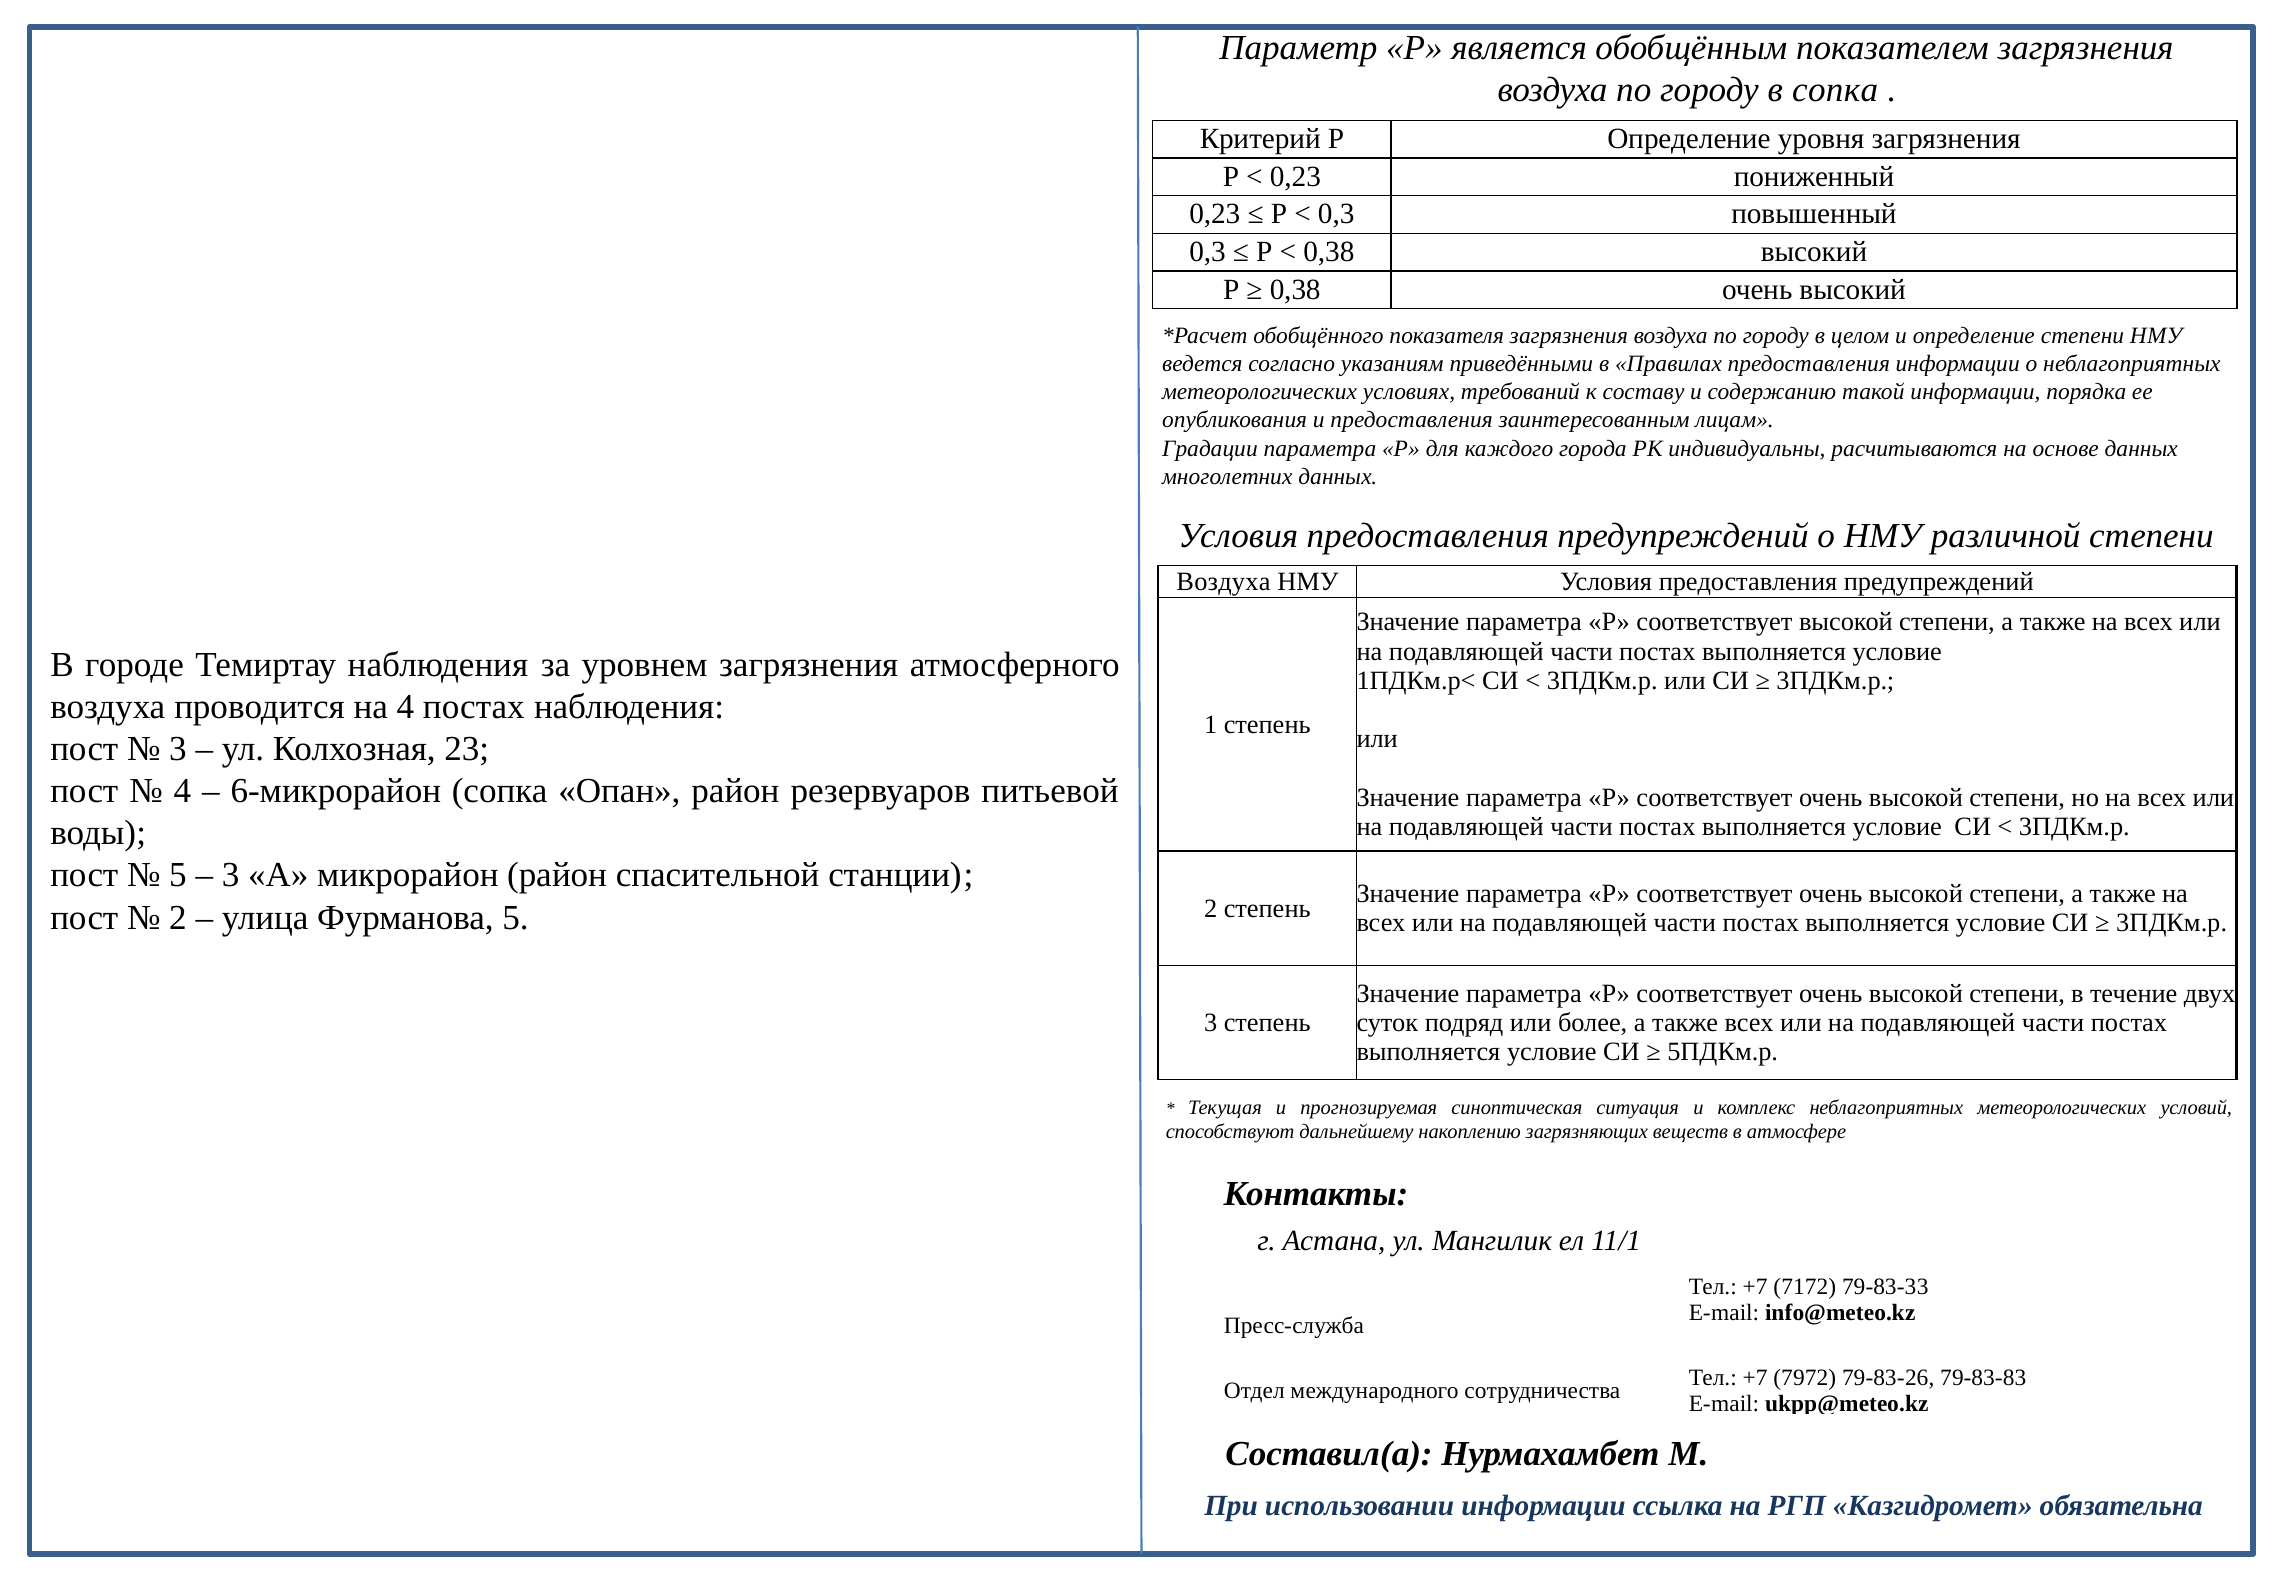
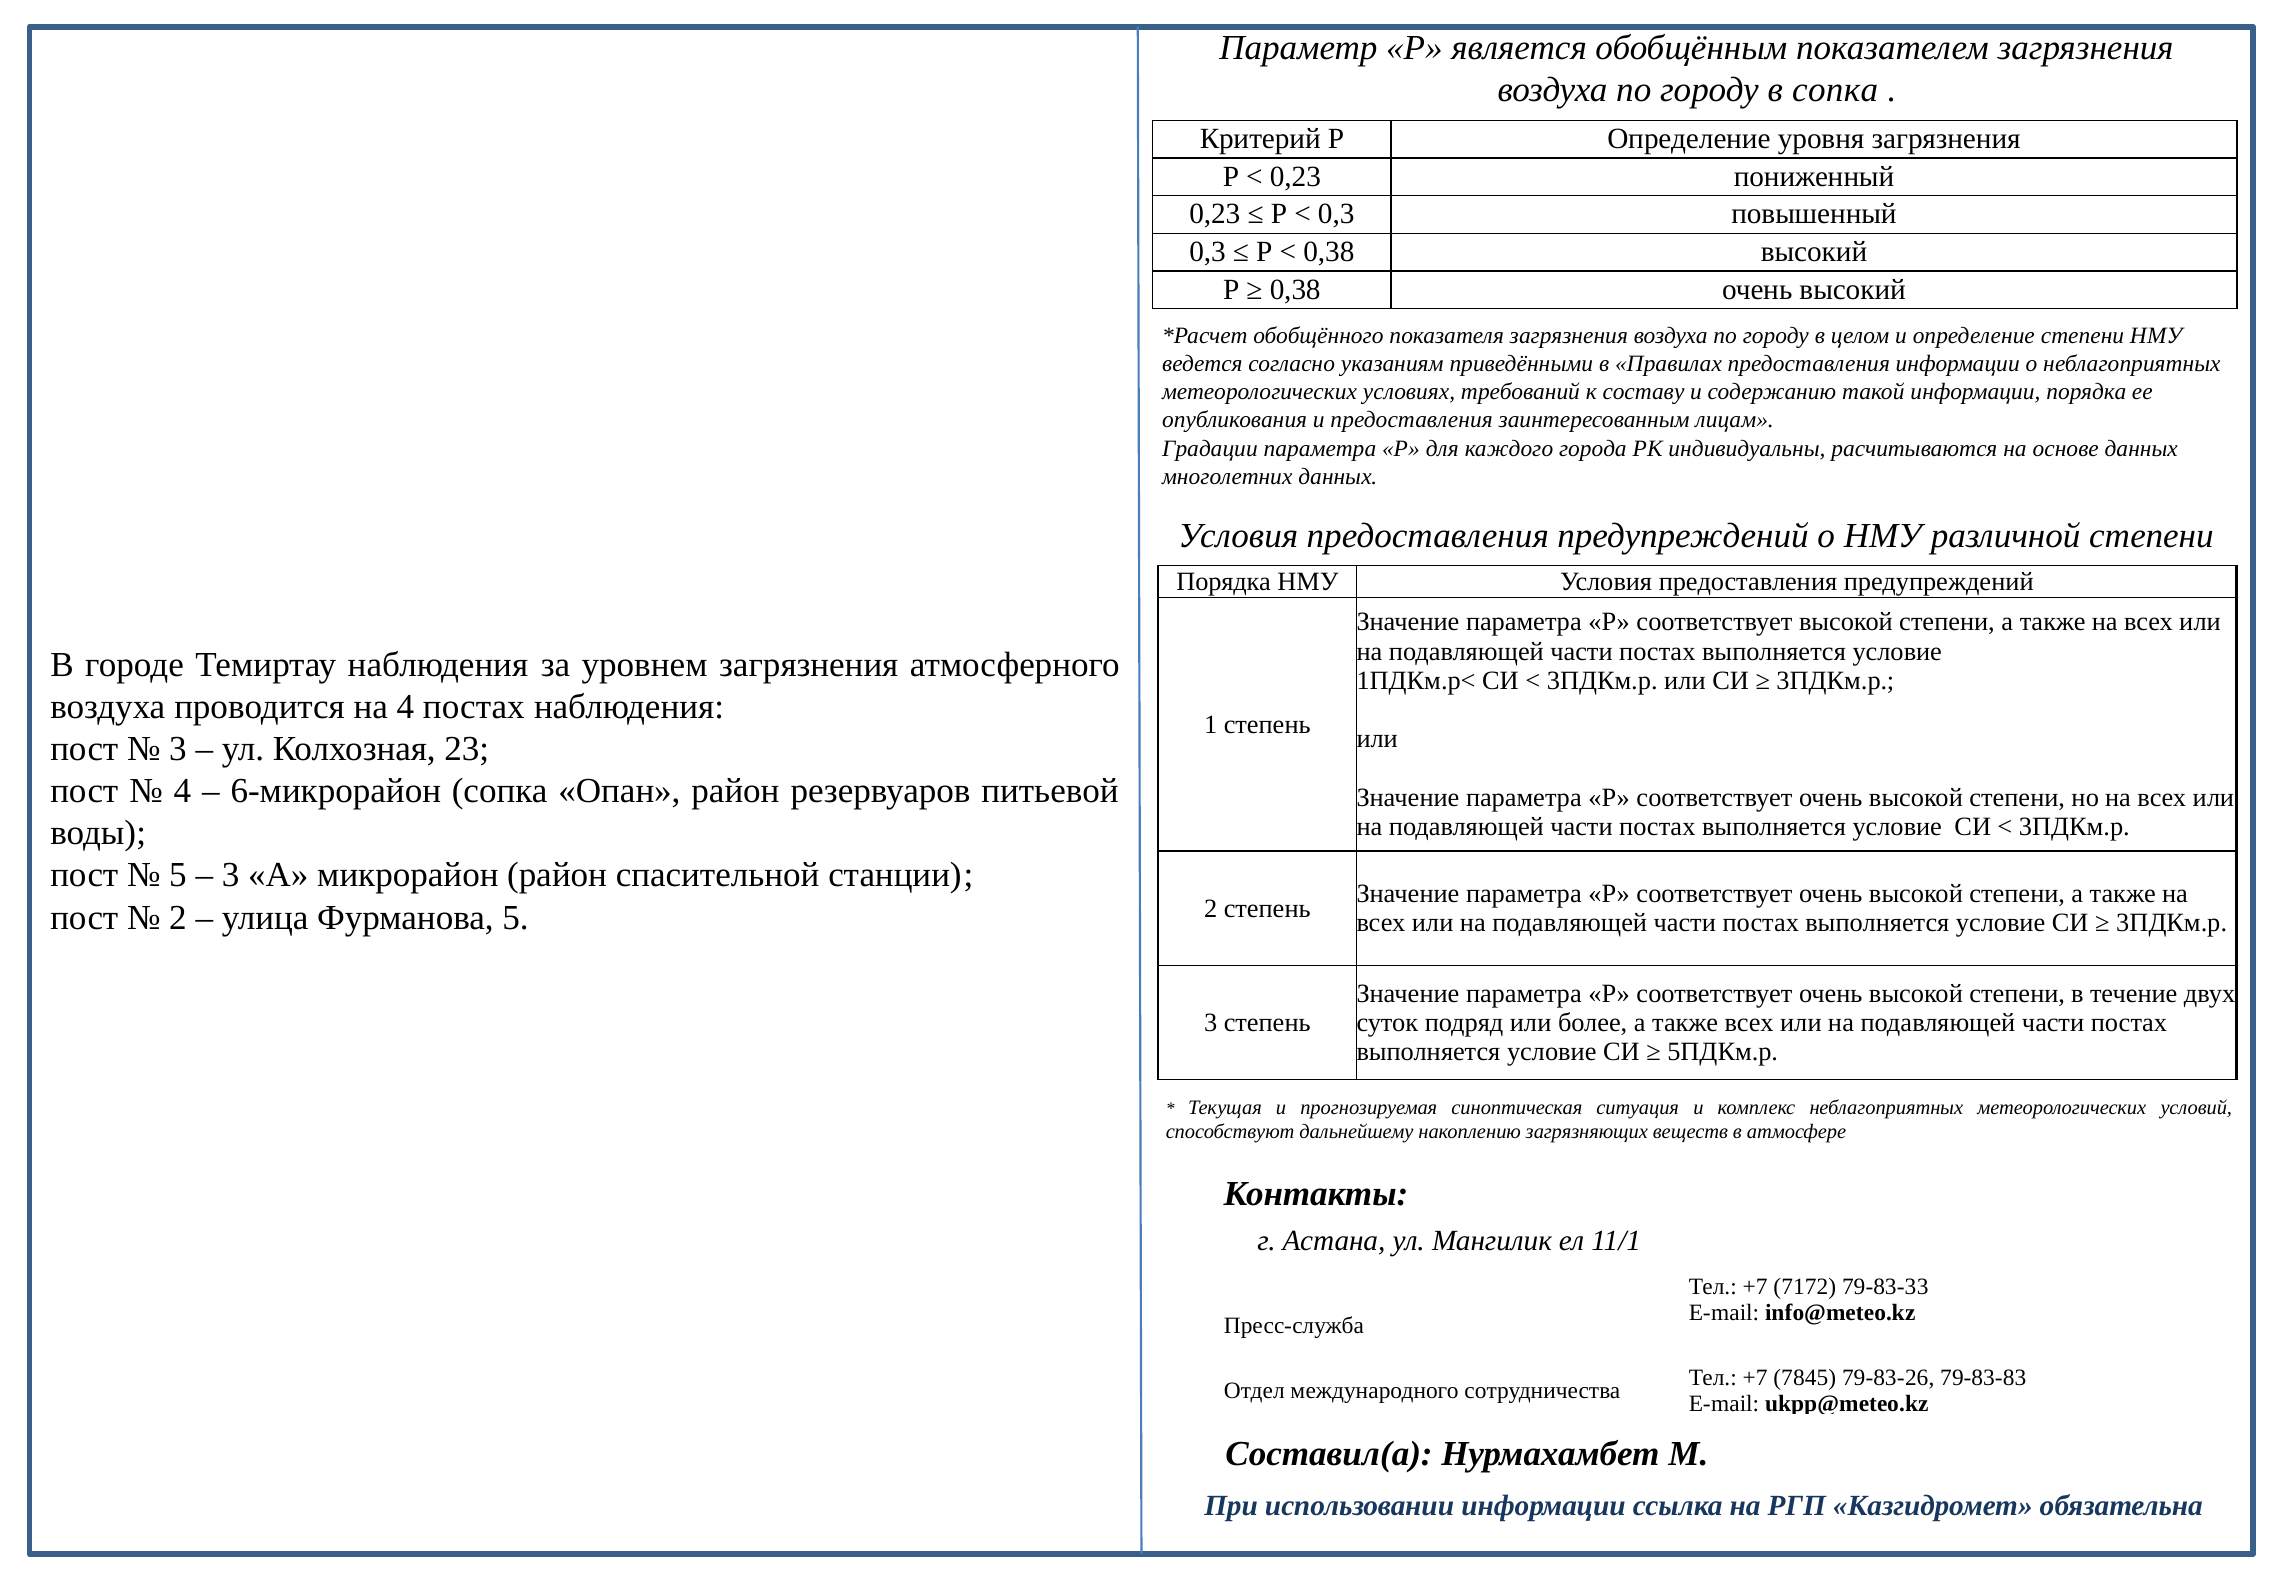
Воздуха: Воздуха -> Порядка (1224, 582)
7972: 7972 -> 7845 (1805, 1378)
